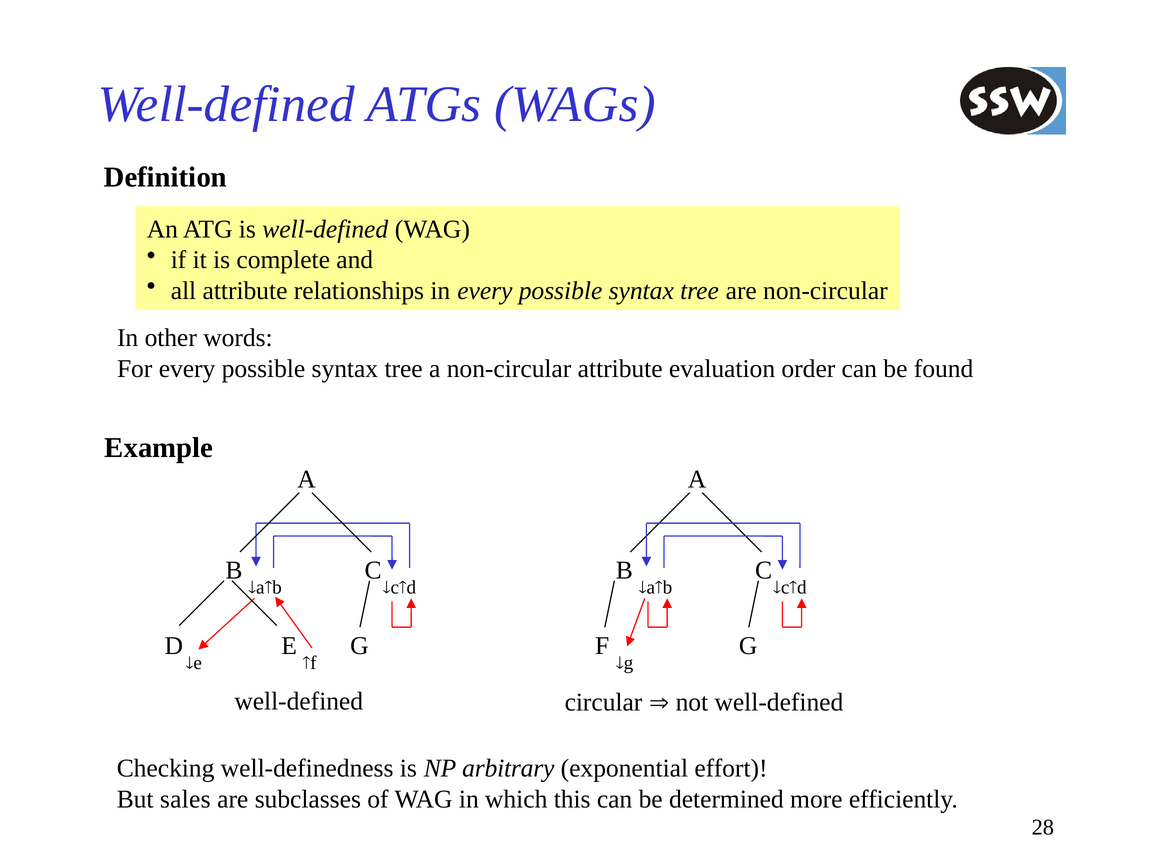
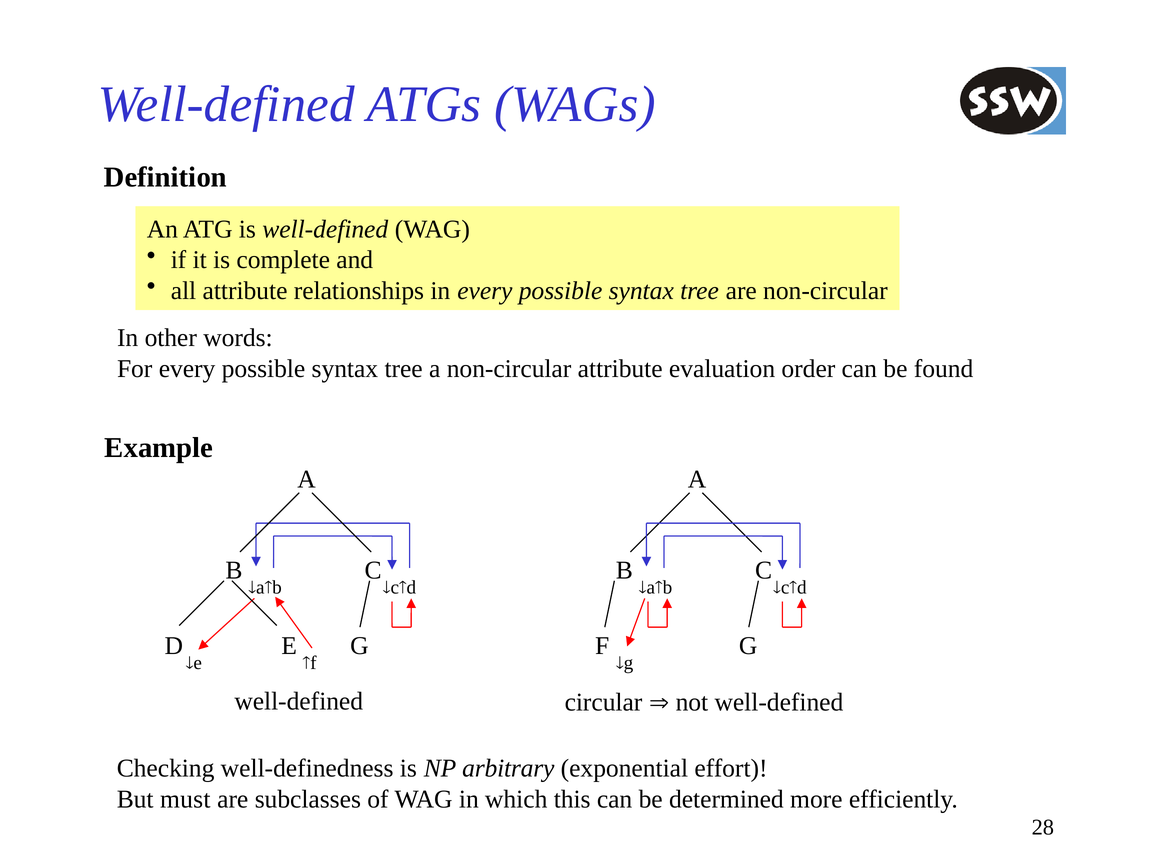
sales: sales -> must (185, 799)
